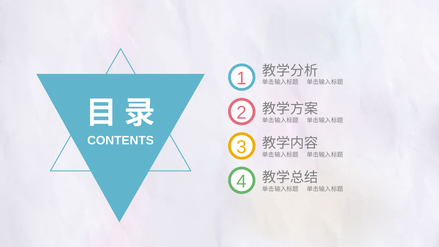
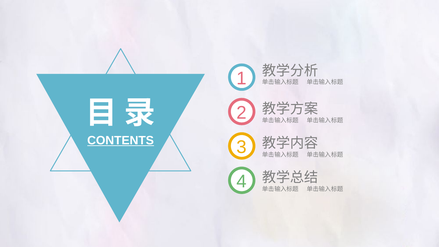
CONTENTS underline: none -> present (121, 140)
